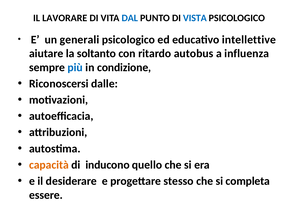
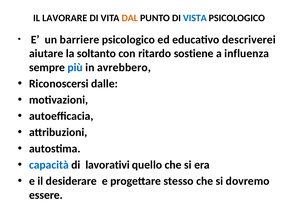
DAL colour: blue -> orange (130, 18)
generali: generali -> barriere (80, 40)
intellettive: intellettive -> descriverei (249, 40)
autobus: autobus -> sostiene (194, 53)
condizione: condizione -> avrebbero (124, 67)
capacità colour: orange -> blue (49, 164)
inducono: inducono -> lavorativi (108, 164)
completa: completa -> dovremo (248, 181)
